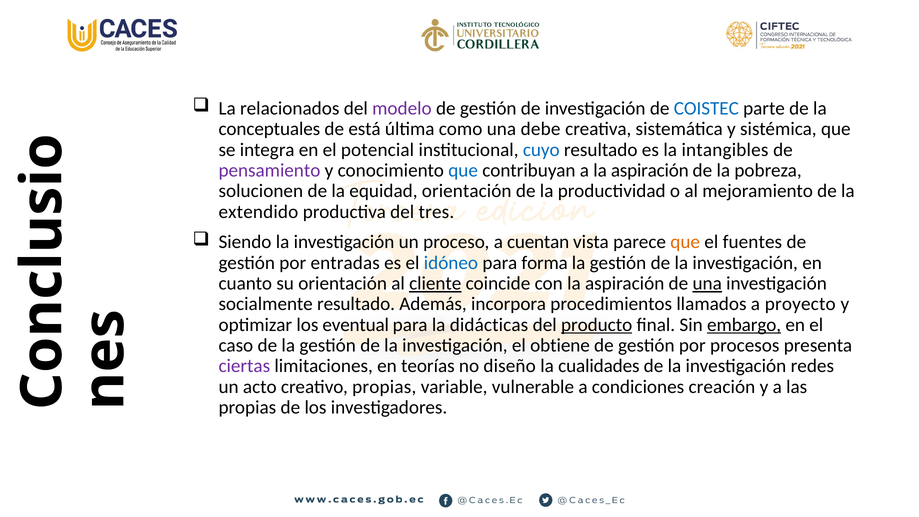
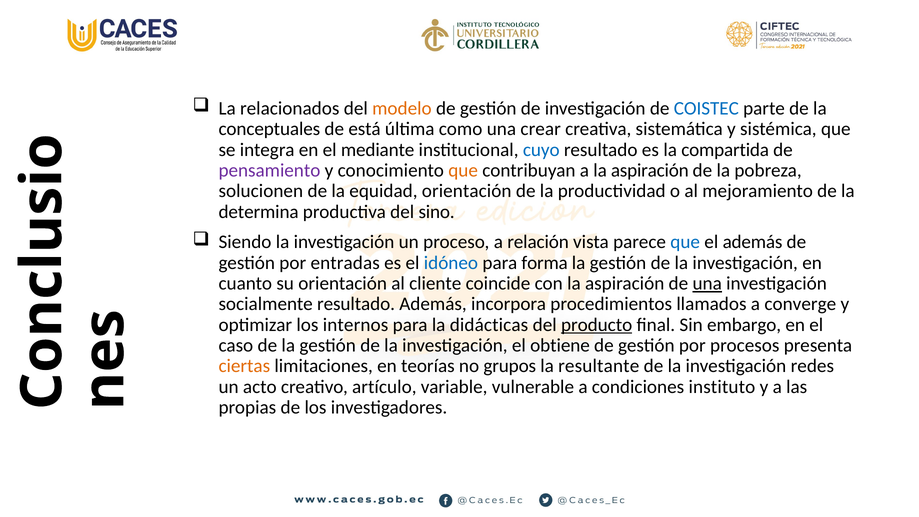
modelo colour: purple -> orange (402, 108)
debe: debe -> crear (541, 129)
potencial: potencial -> mediante (378, 150)
intangibles: intangibles -> compartida (725, 150)
que colour: blue -> orange (463, 170)
extendido: extendido -> determina (259, 212)
tres: tres -> sino (437, 212)
cuentan: cuentan -> relación (538, 242)
que colour: orange -> blue (685, 242)
el fuentes: fuentes -> además (753, 242)
cliente underline: present -> none (435, 283)
proyecto: proyecto -> converge (800, 304)
eventual: eventual -> internos (356, 325)
embargo underline: present -> none (744, 325)
ciertas colour: purple -> orange (244, 366)
diseño: diseño -> grupos (510, 366)
cualidades: cualidades -> resultante (599, 366)
creativo propias: propias -> artículo (384, 387)
creación: creación -> instituto (722, 387)
